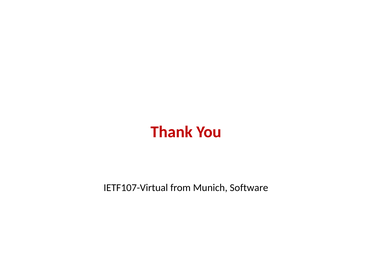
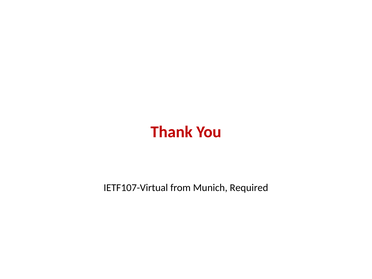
Software: Software -> Required (249, 188)
